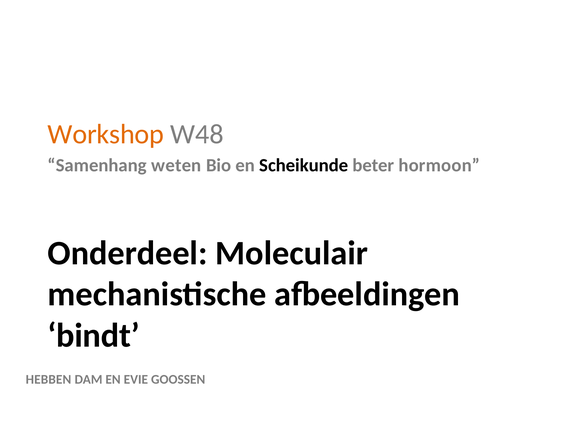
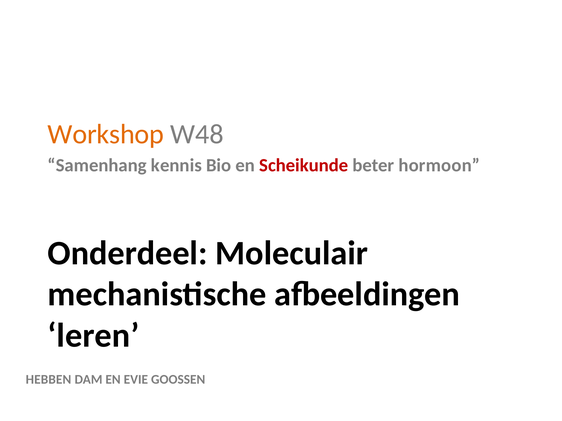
weten: weten -> kennis (176, 166)
Scheikunde colour: black -> red (304, 166)
bindt: bindt -> leren (93, 336)
